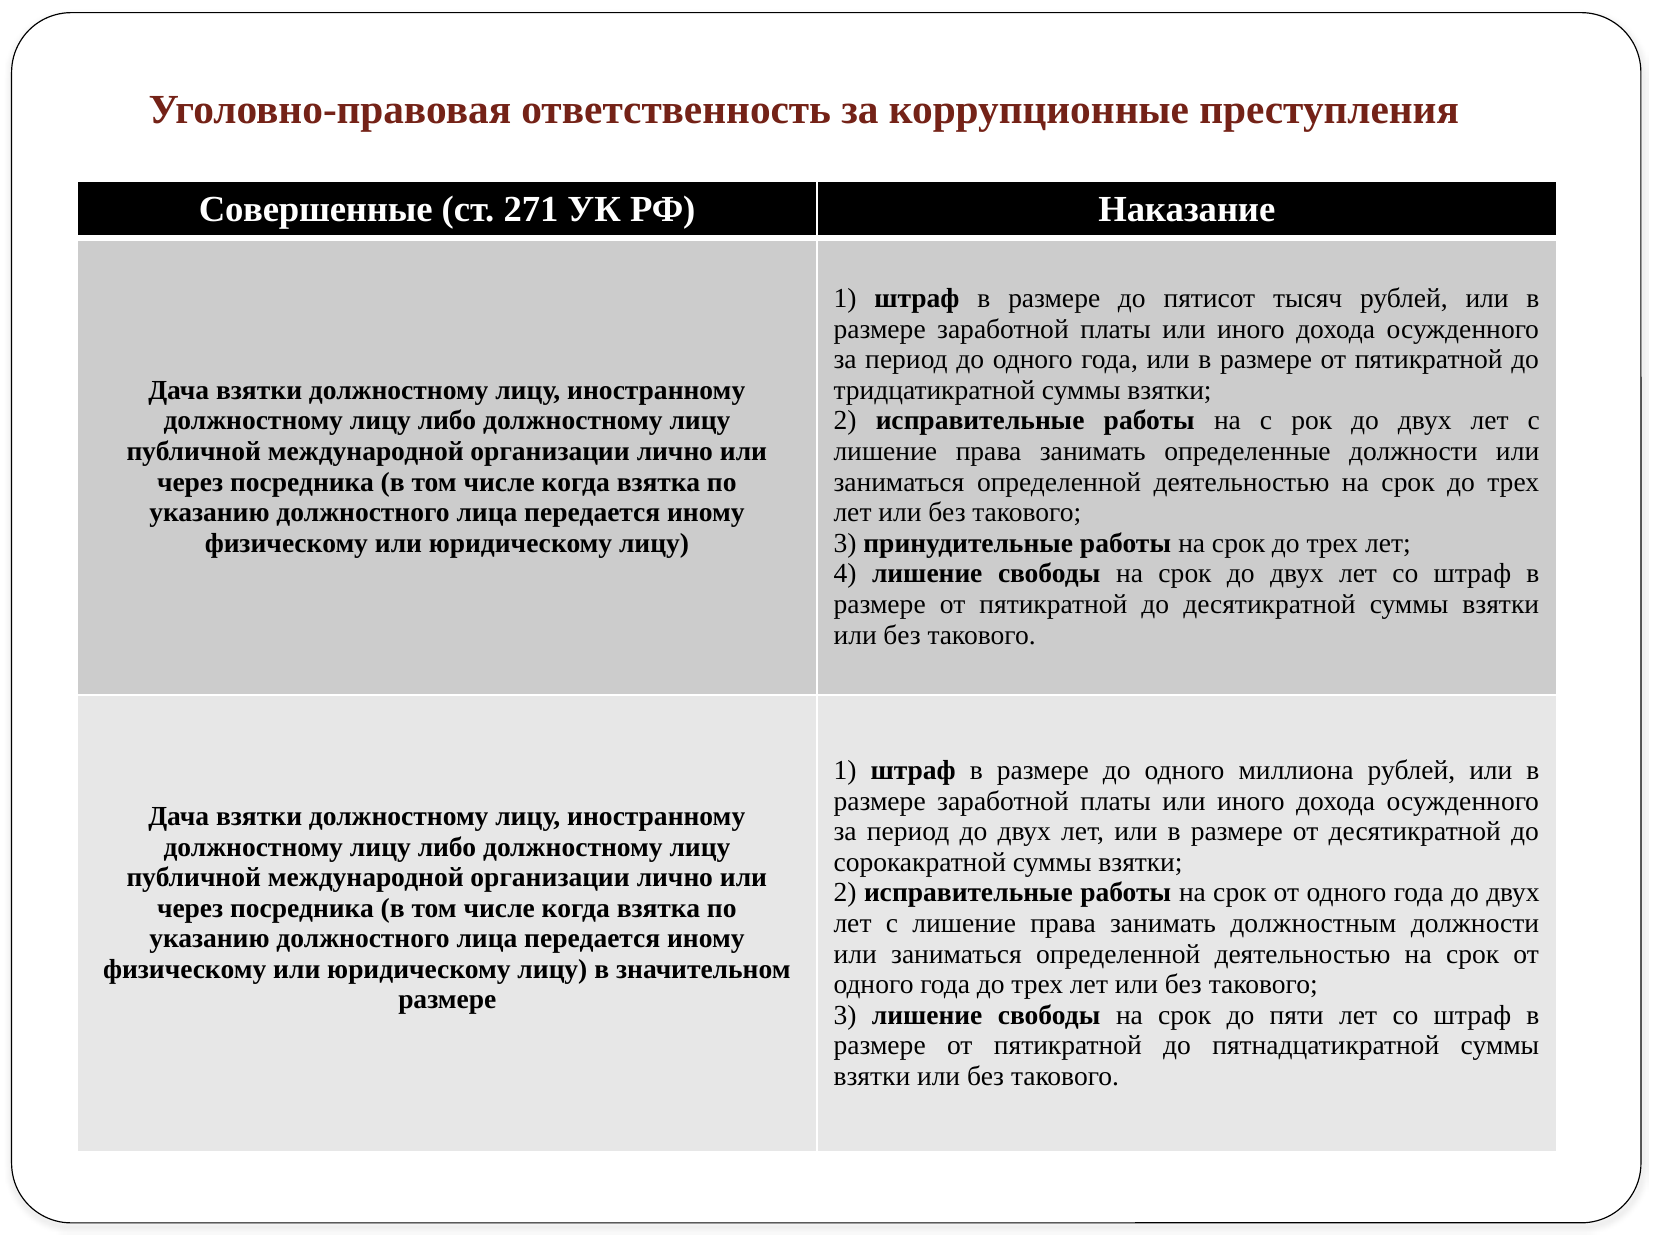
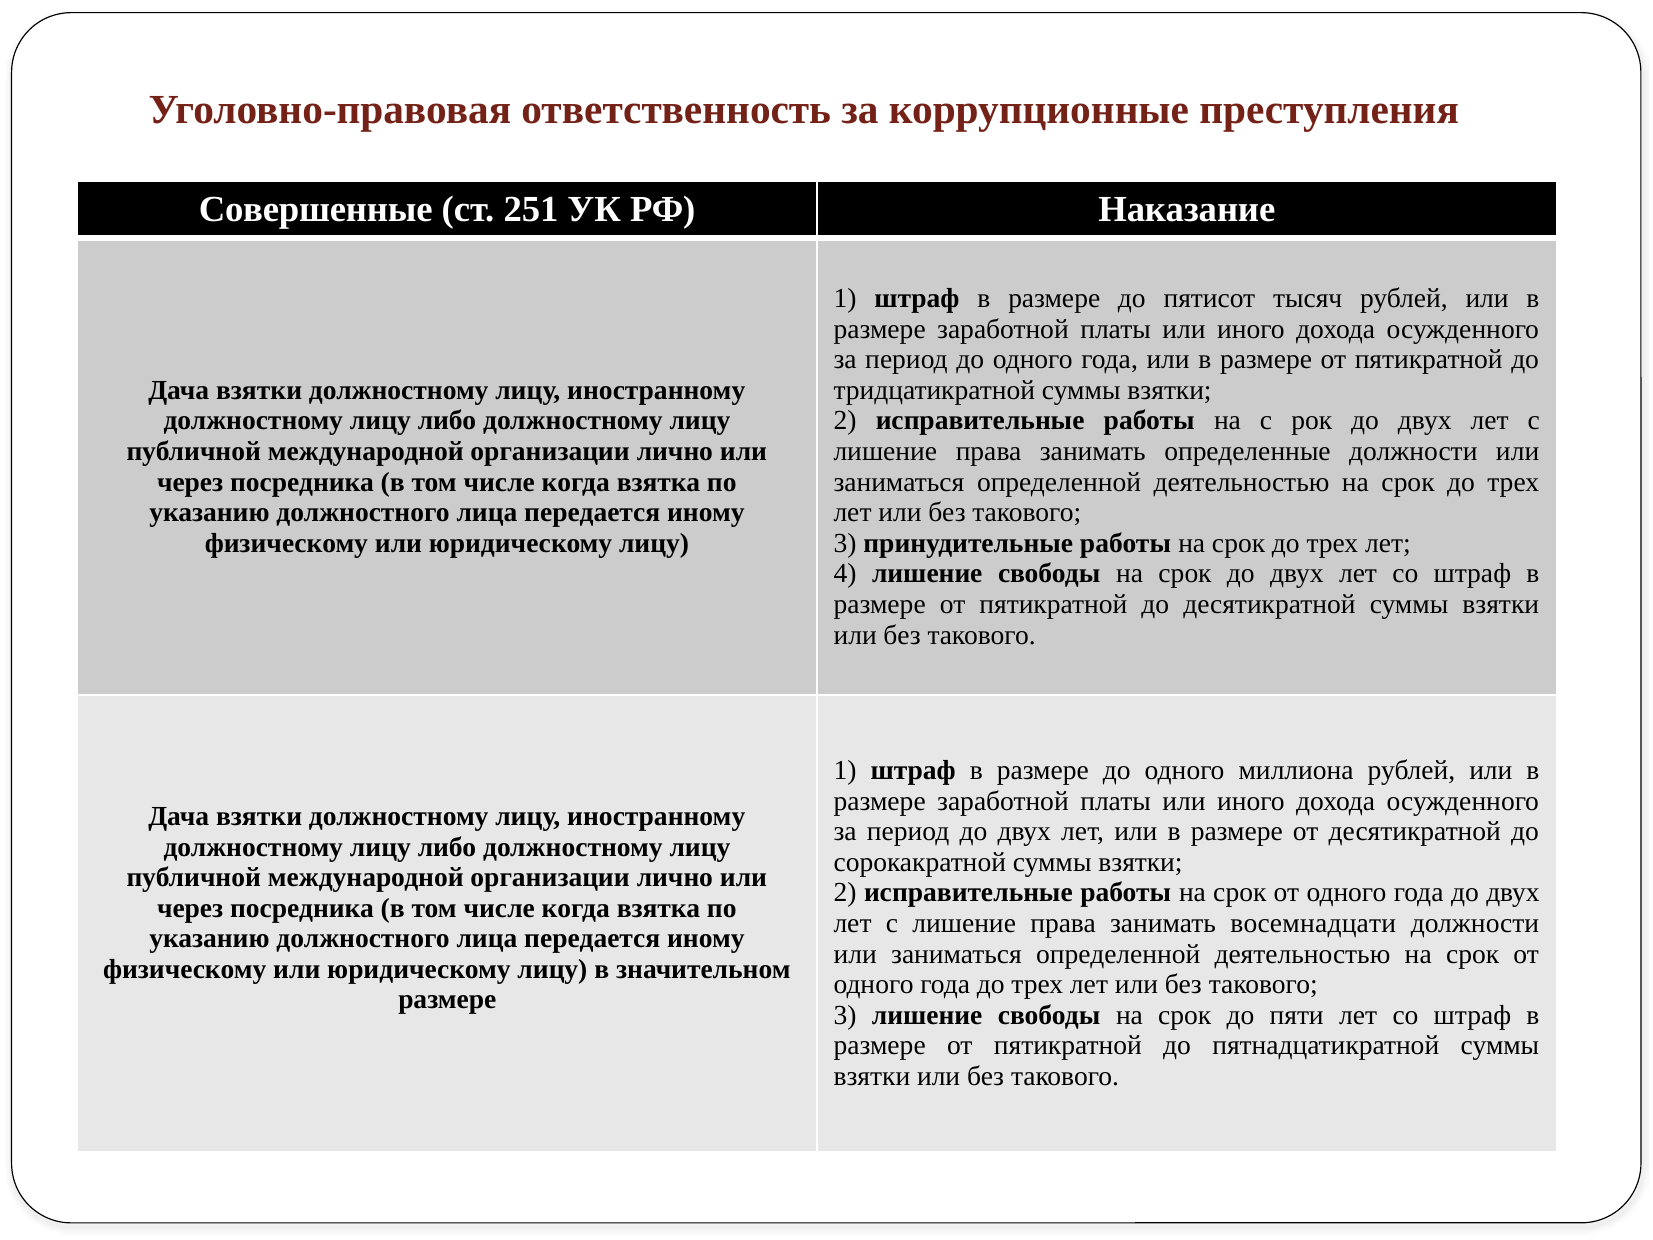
271: 271 -> 251 (531, 210)
должностным: должностным -> восемнадцати (1313, 923)
